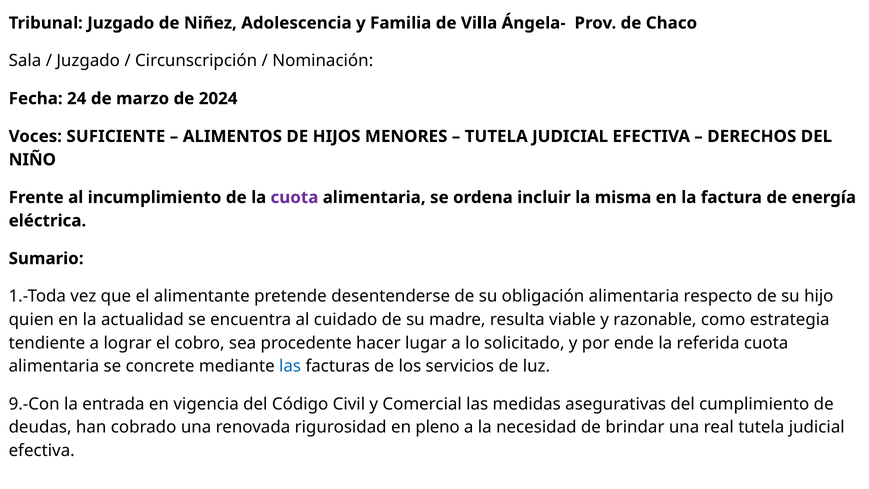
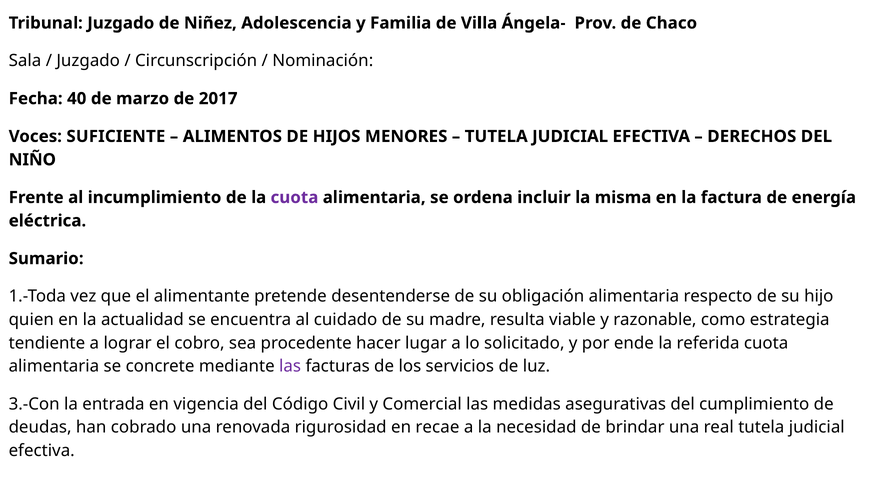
24: 24 -> 40 (77, 99)
2024: 2024 -> 2017 (218, 99)
las colour: blue -> purple (290, 366)
9.-Con: 9.-Con -> 3.-Con (34, 404)
pleno: pleno -> recae (437, 427)
